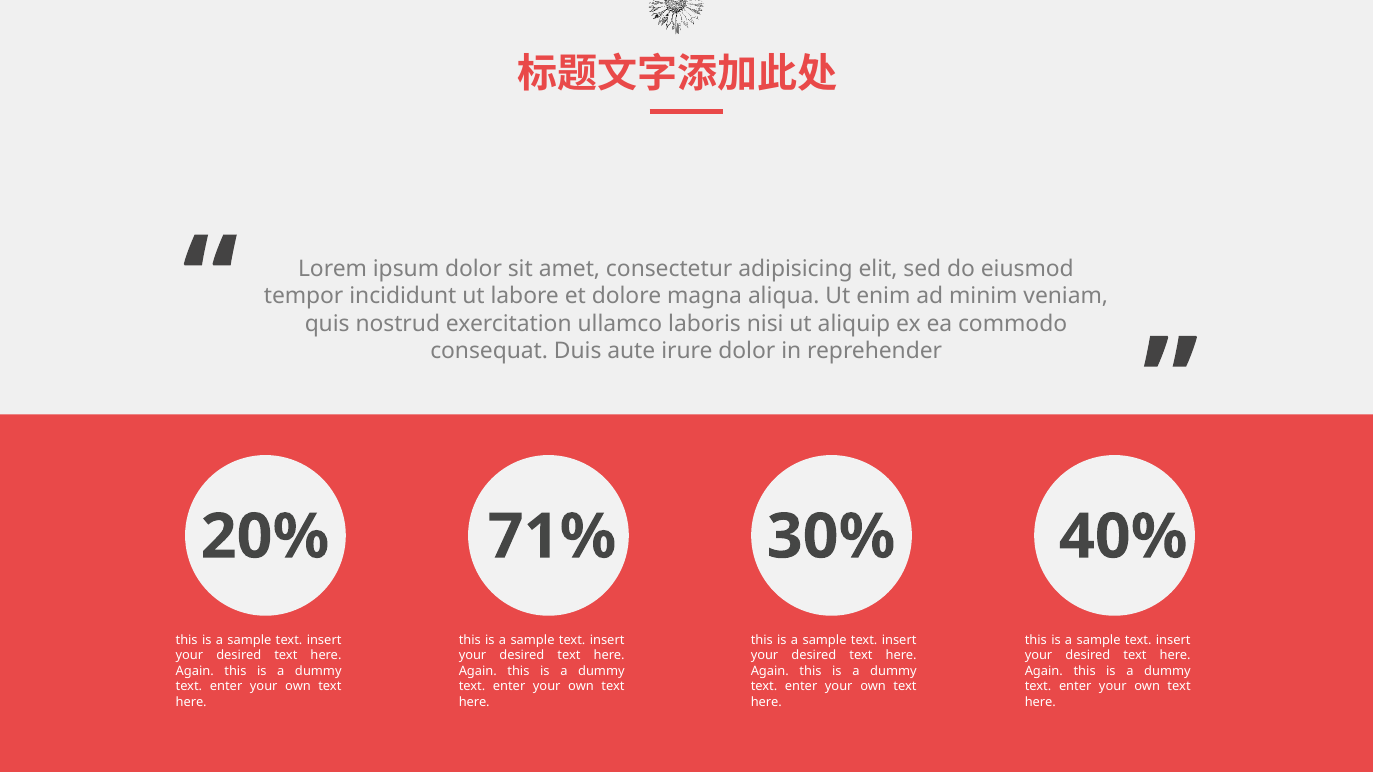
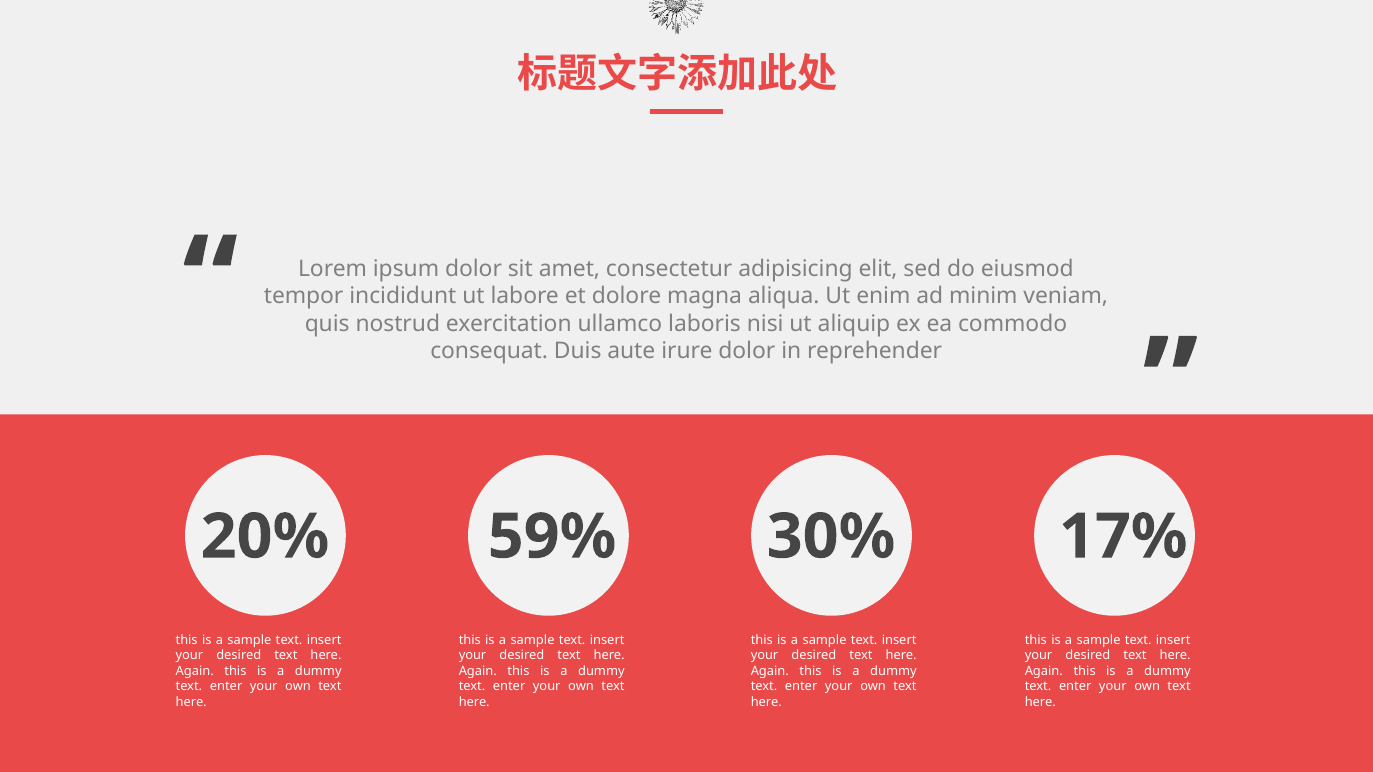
71%: 71% -> 59% (552, 537)
40%: 40% -> 17% (1123, 537)
